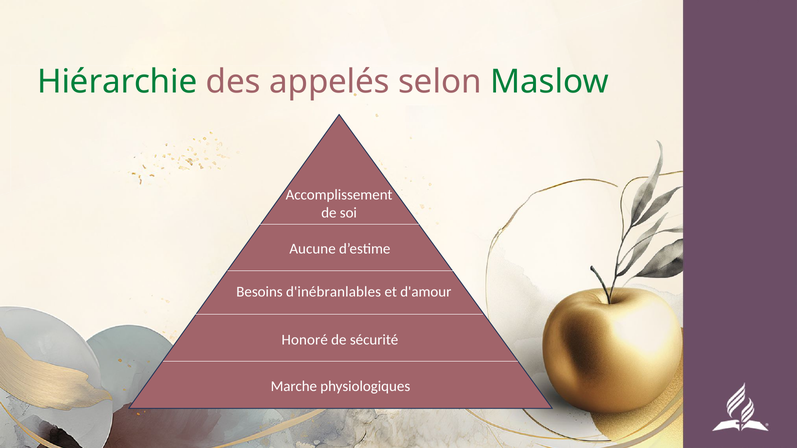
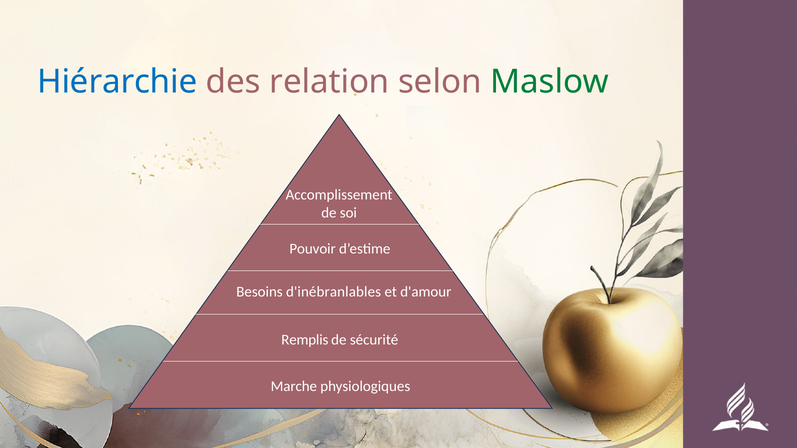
Hiérarchie colour: green -> blue (117, 82)
appelés: appelés -> relation (329, 82)
Aucune: Aucune -> Pouvoir (313, 249)
Honoré: Honoré -> Remplis (305, 340)
